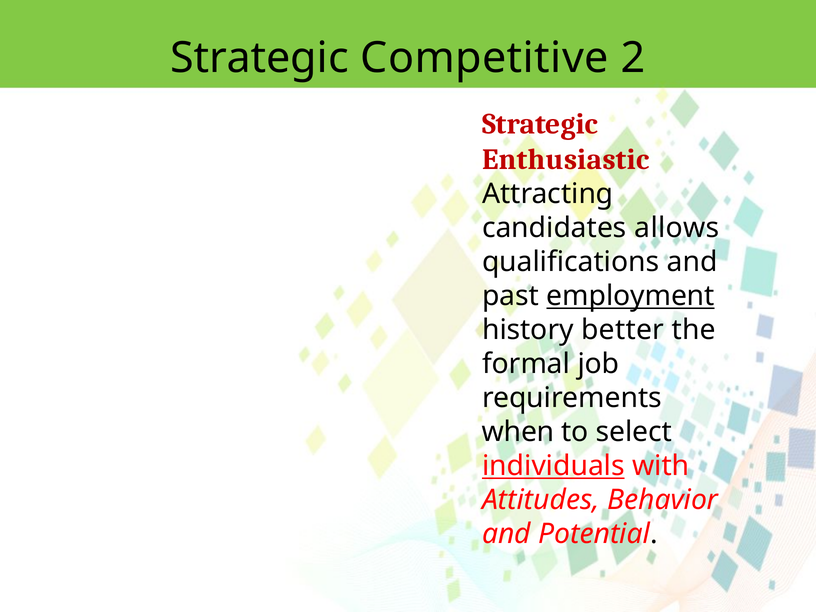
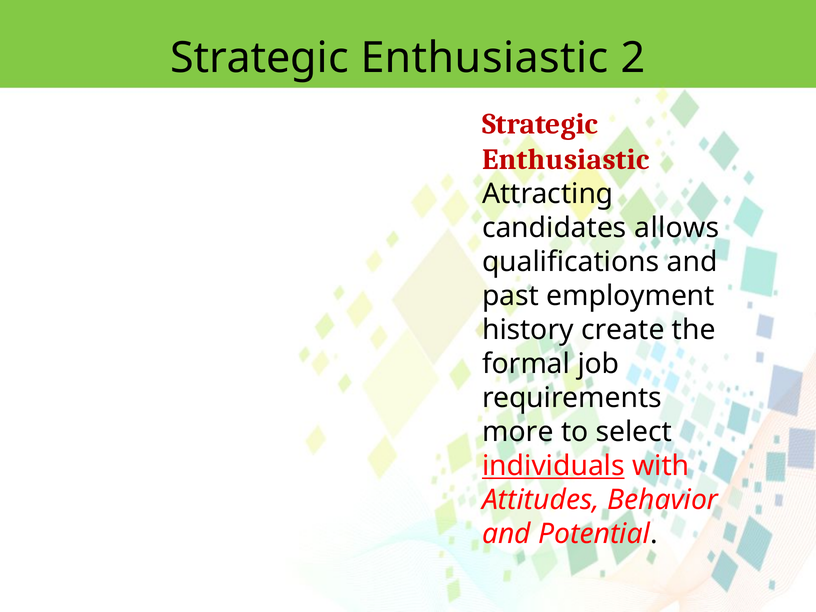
Competitive: Competitive -> Enthusiastic (485, 58)
employment underline: present -> none (631, 296)
better: better -> create (623, 330)
when: when -> more (518, 432)
